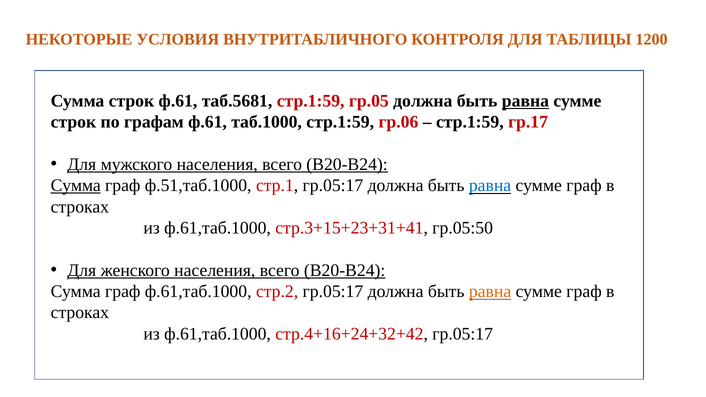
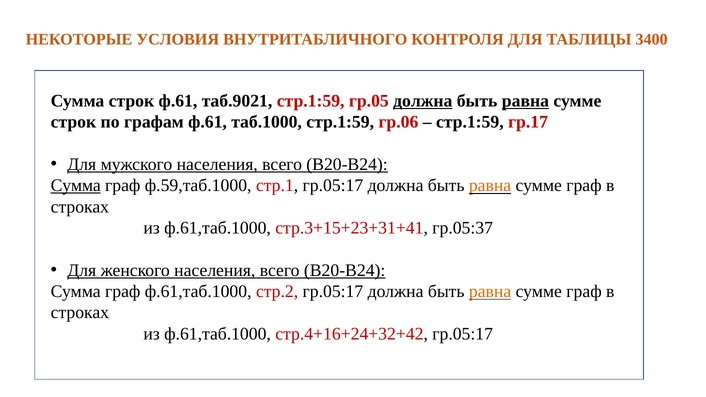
1200: 1200 -> 3400 (652, 39)
таб.5681: таб.5681 -> таб.9021 (237, 101)
должна underline: none -> present (423, 101)
ф.51,таб.1000: ф.51,таб.1000 -> ф.59,таб.1000 (198, 186)
равна colour: blue -> orange (490, 186)
гр.05:50: гр.05:50 -> гр.05:37 (463, 228)
